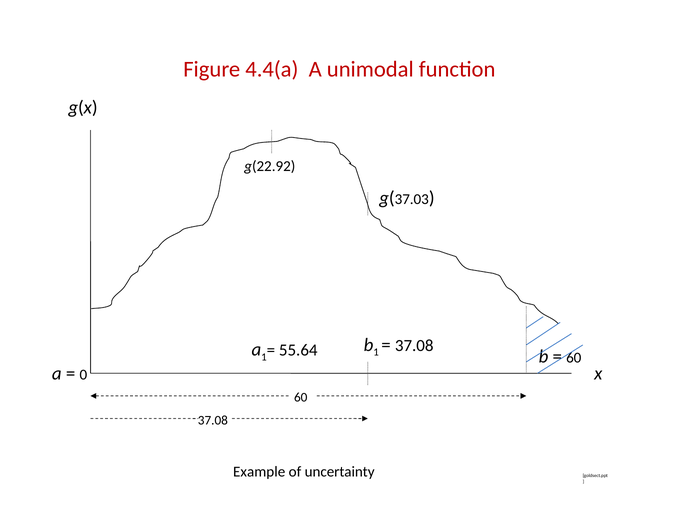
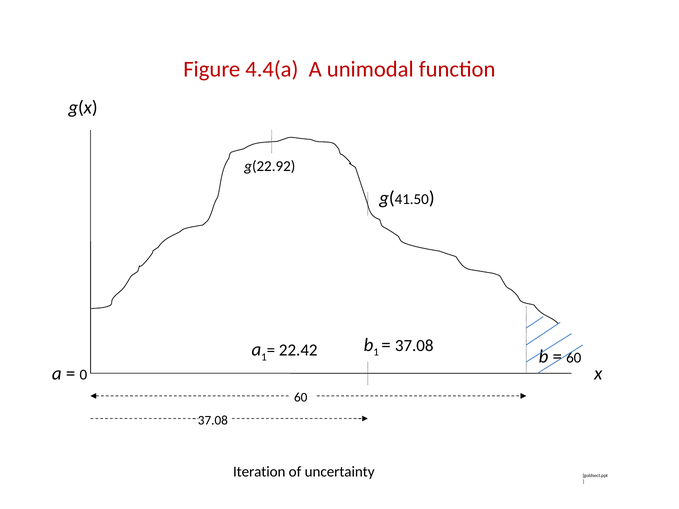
37.03: 37.03 -> 41.50 (412, 199)
55.64: 55.64 -> 22.42 (298, 350)
Example: Example -> Iteration (259, 472)
